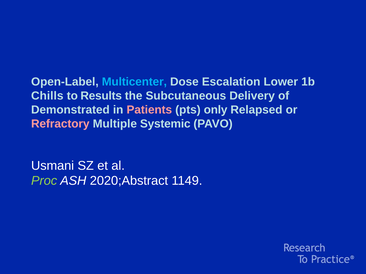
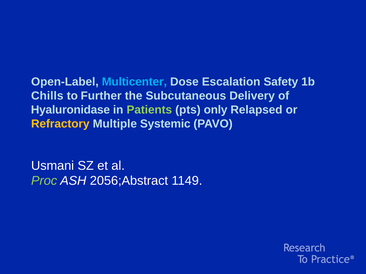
Lower: Lower -> Safety (281, 82)
Results: Results -> Further (101, 96)
Demonstrated: Demonstrated -> Hyaluronidase (70, 110)
Patients colour: pink -> light green (149, 110)
Refractory colour: pink -> yellow (60, 124)
2020;Abstract: 2020;Abstract -> 2056;Abstract (129, 181)
